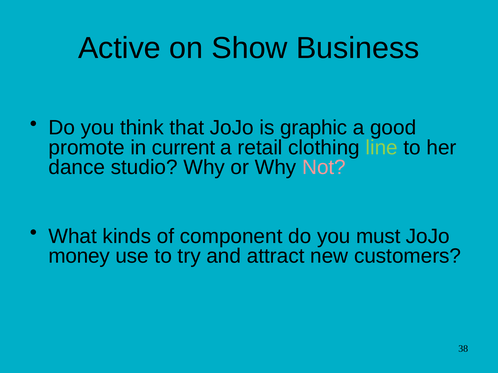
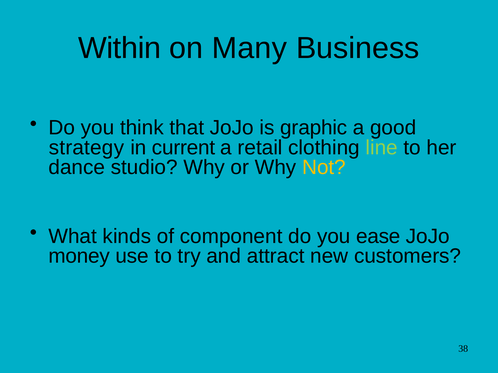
Active: Active -> Within (120, 48)
Show: Show -> Many (249, 48)
promote: promote -> strategy (86, 148)
Not colour: pink -> yellow (324, 168)
must: must -> ease (378, 237)
